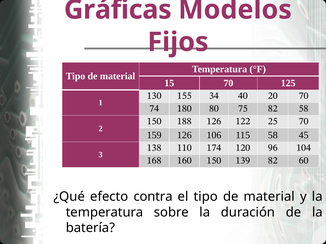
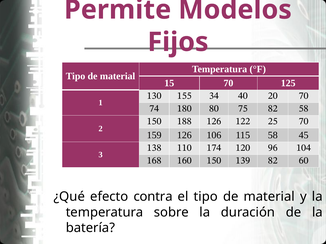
Gráficas: Gráficas -> Permite (118, 10)
